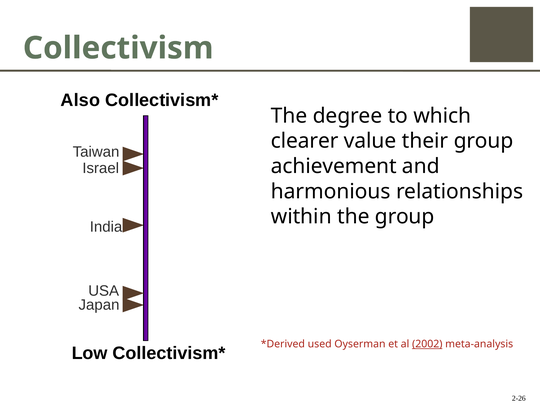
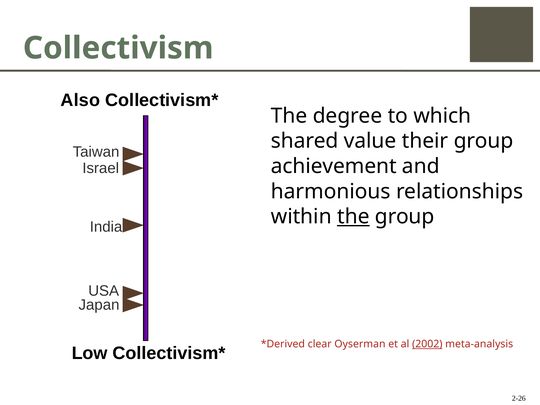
clearer: clearer -> shared (305, 141)
the underline: none -> present (353, 217)
used: used -> clear (320, 344)
